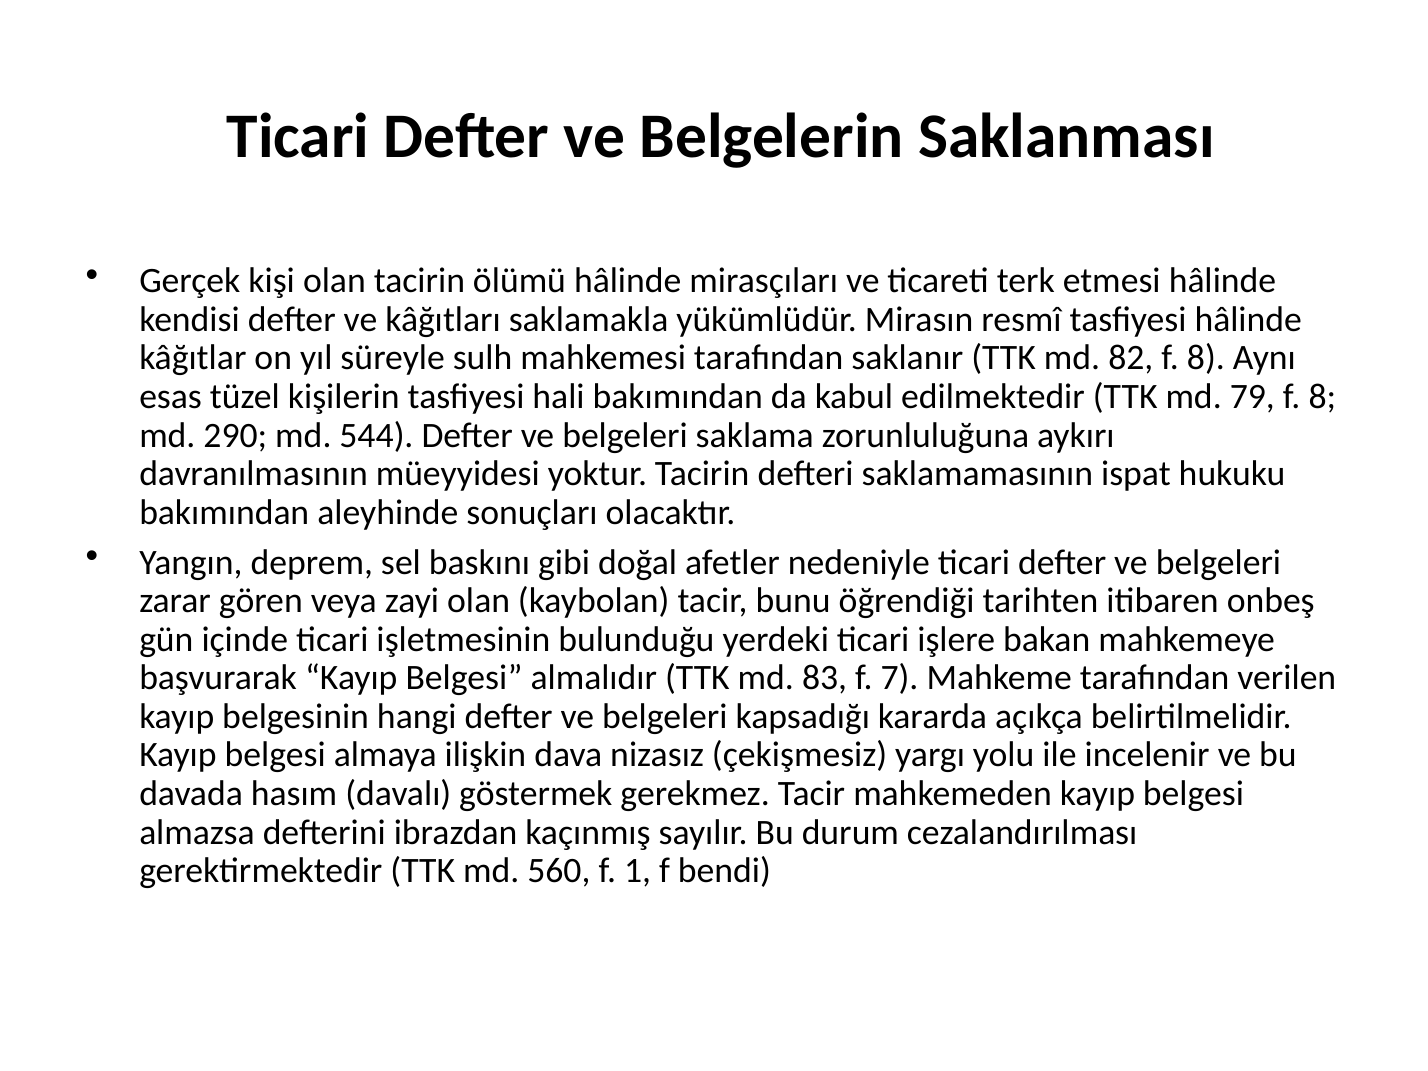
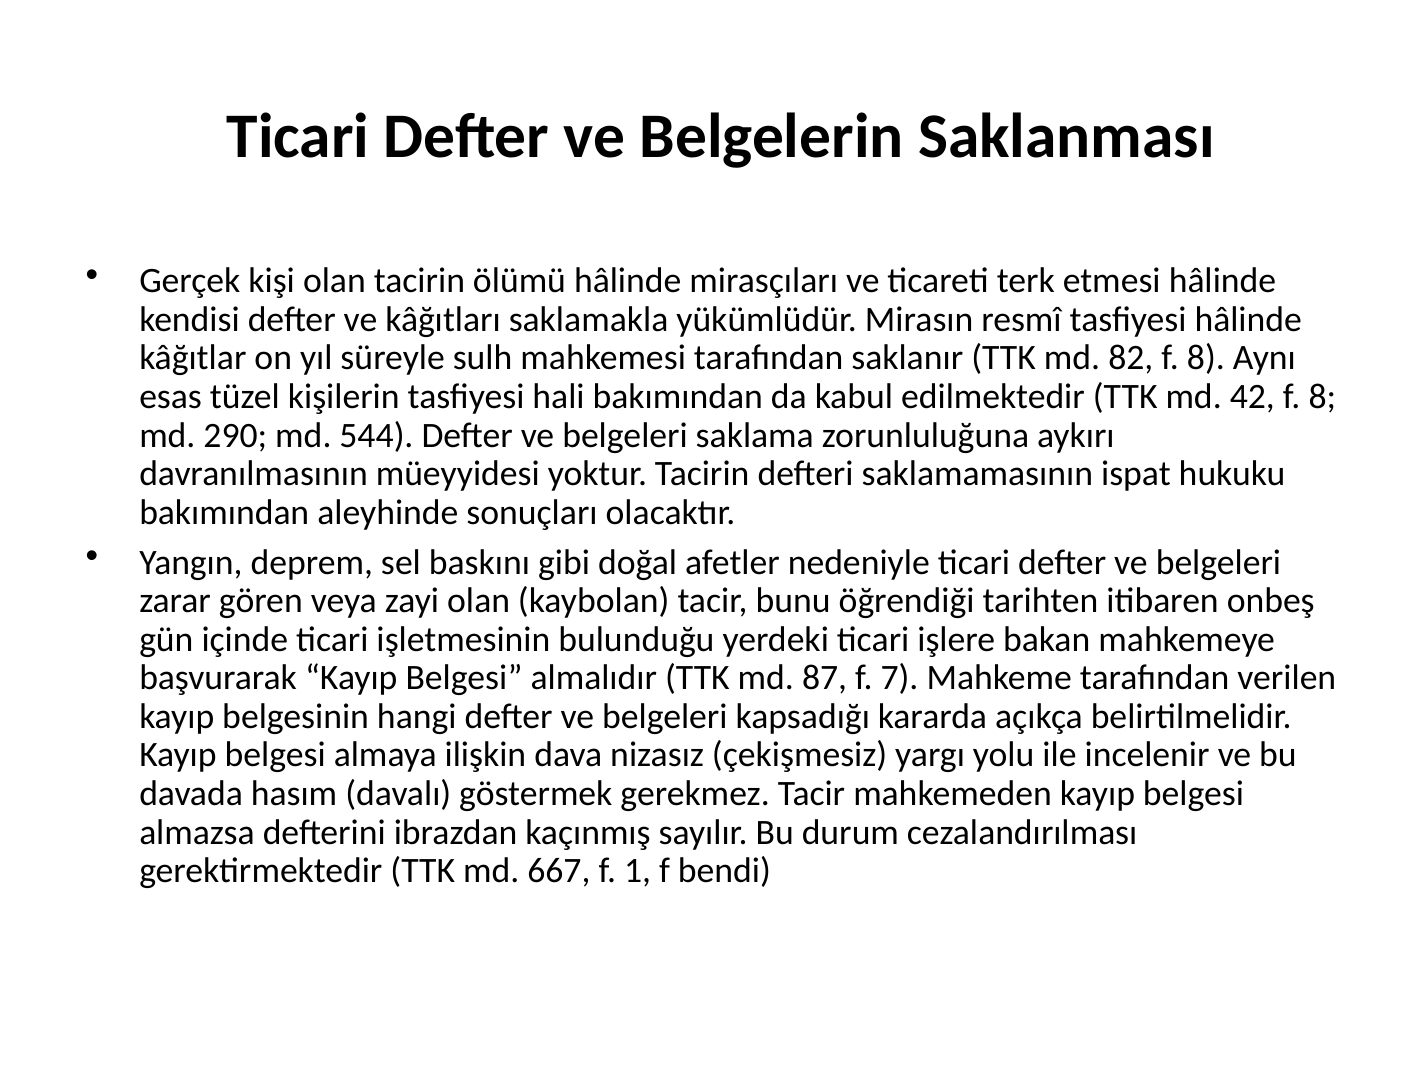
79: 79 -> 42 (1252, 397)
83: 83 -> 87 (825, 678)
560: 560 -> 667 (559, 871)
